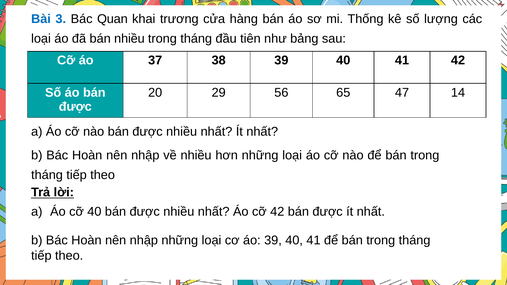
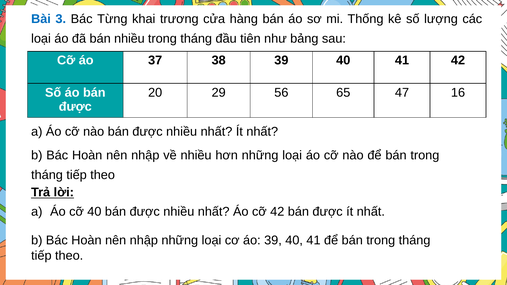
Quan: Quan -> Từng (112, 19)
14: 14 -> 16 (458, 93)
